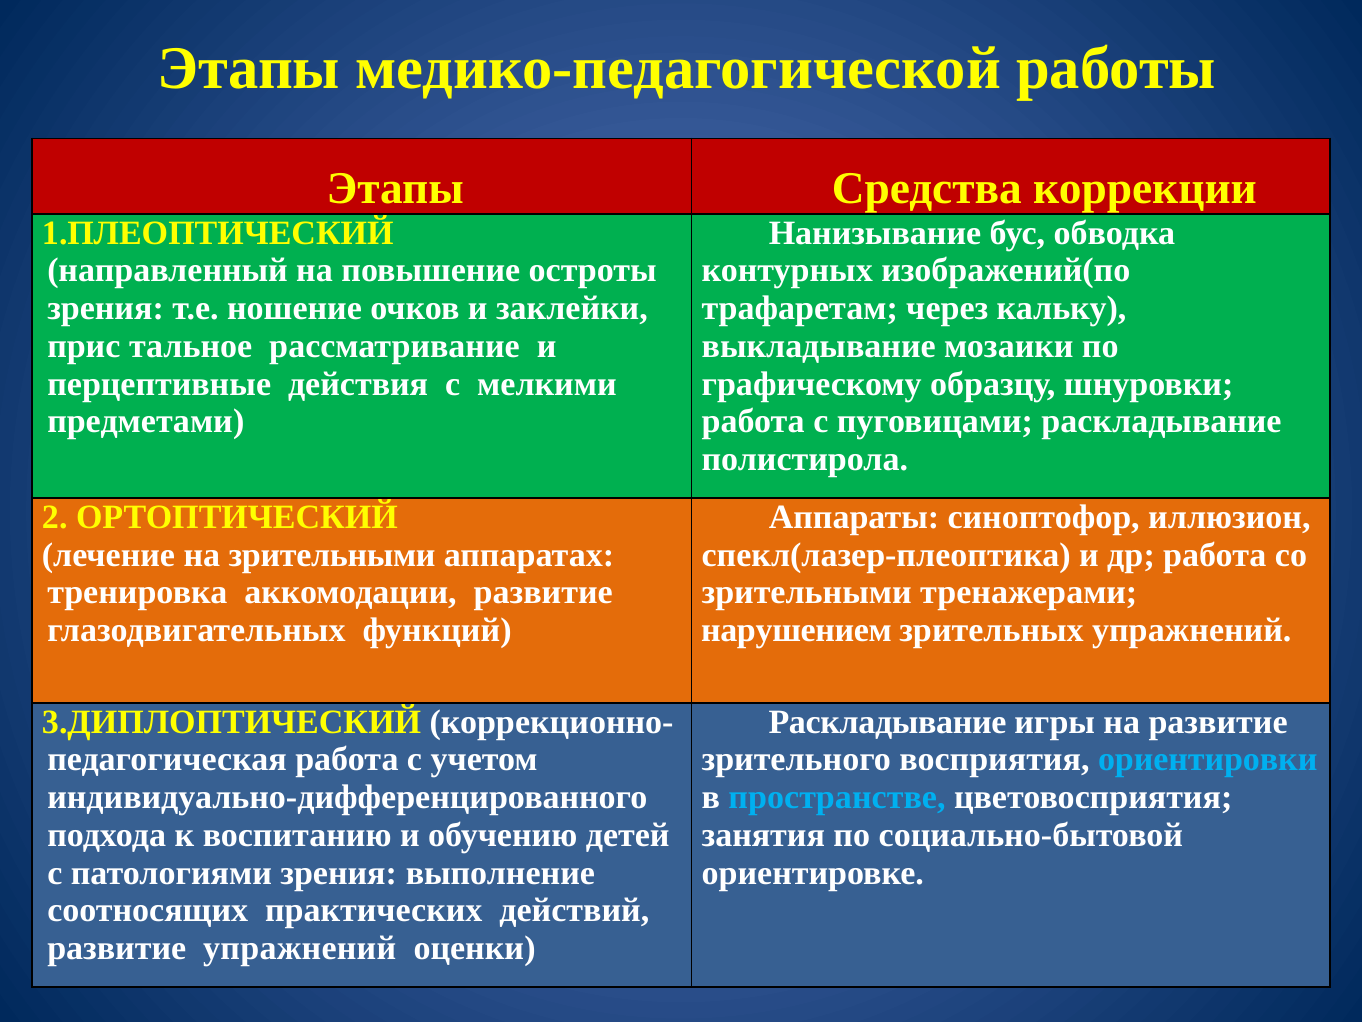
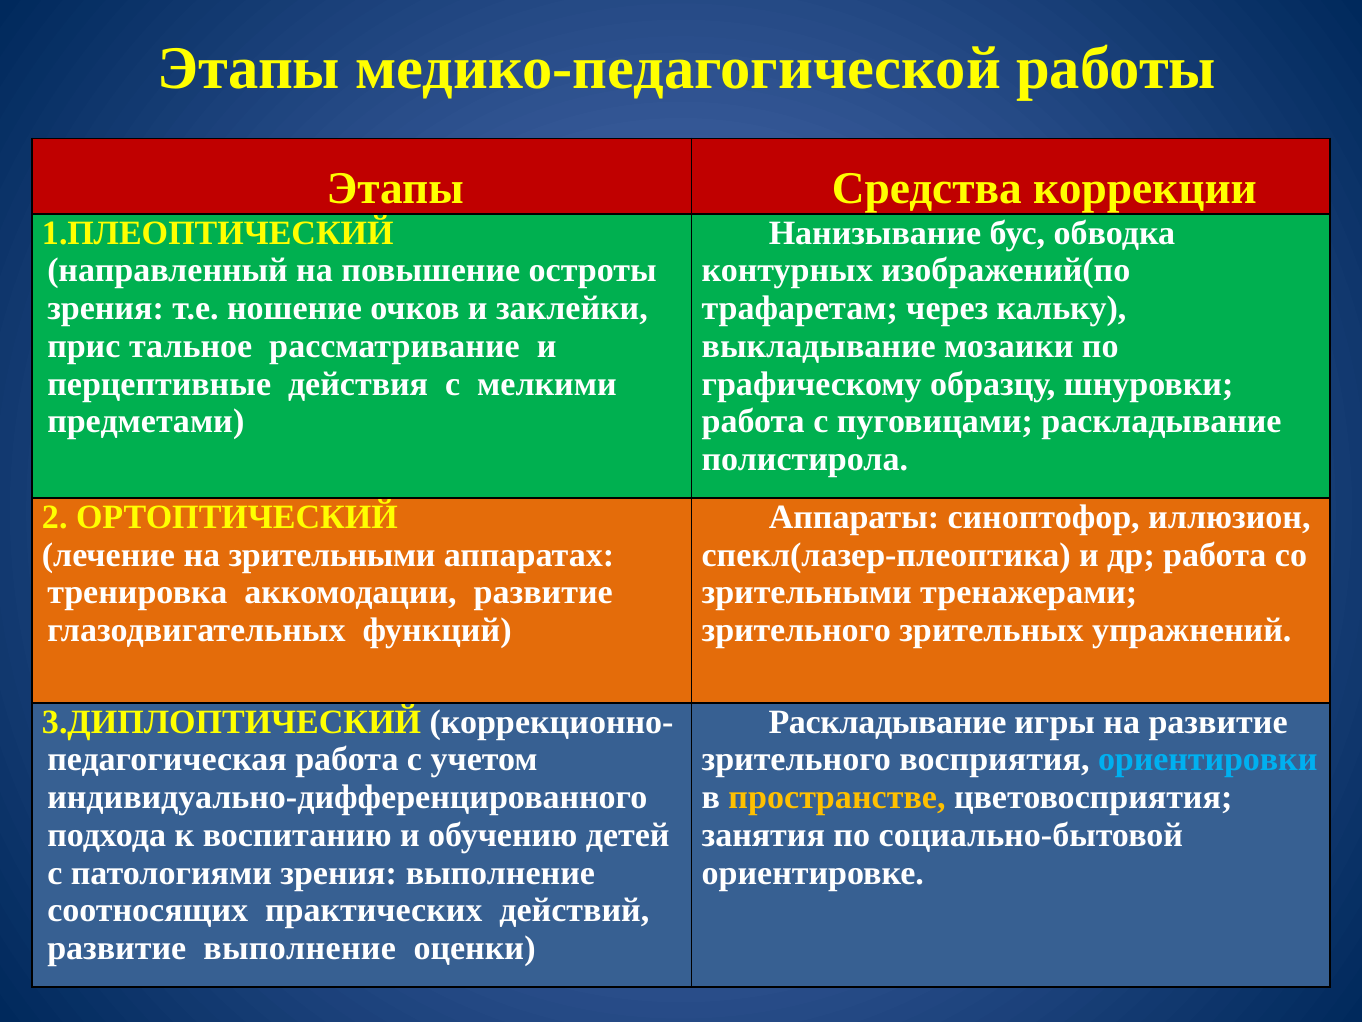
нарушением: нарушением -> зрительного (796, 630)
пространстве colour: light blue -> yellow (837, 797)
развитие упражнений: упражнений -> выполнение (300, 948)
